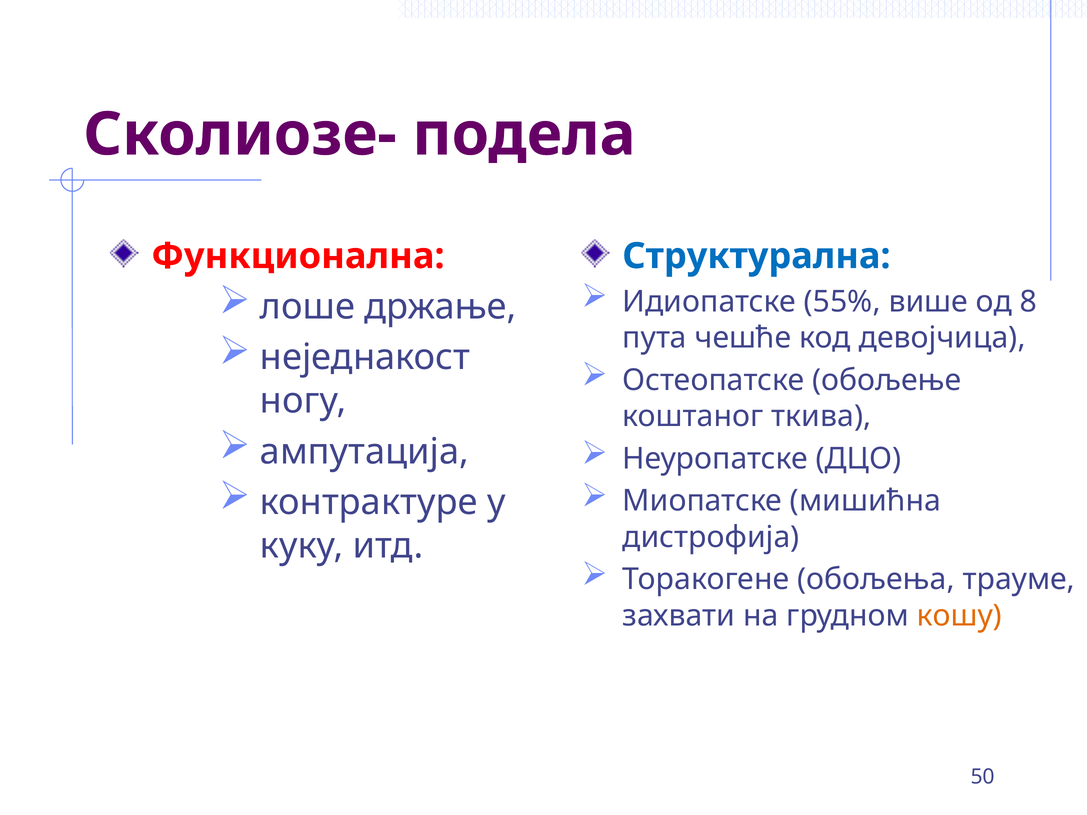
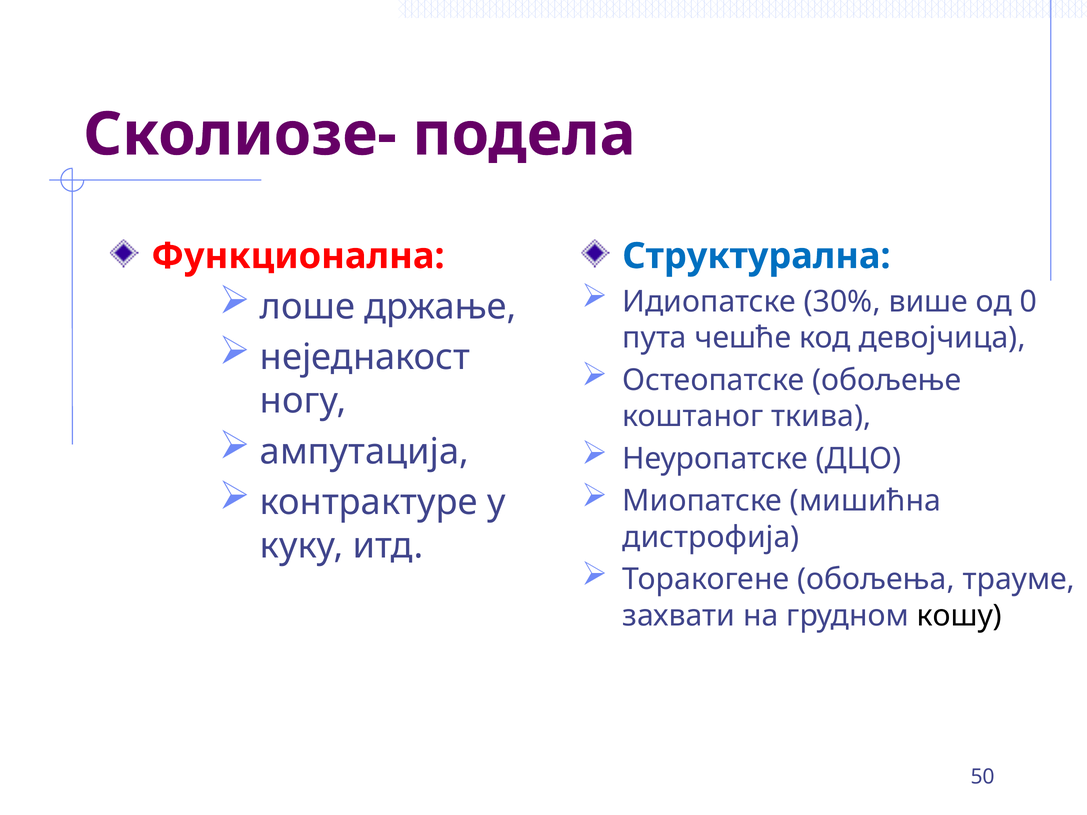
55%: 55% -> 30% (842, 302)
8: 8 -> 0 (1029, 302)
кошу colour: orange -> black (959, 616)
